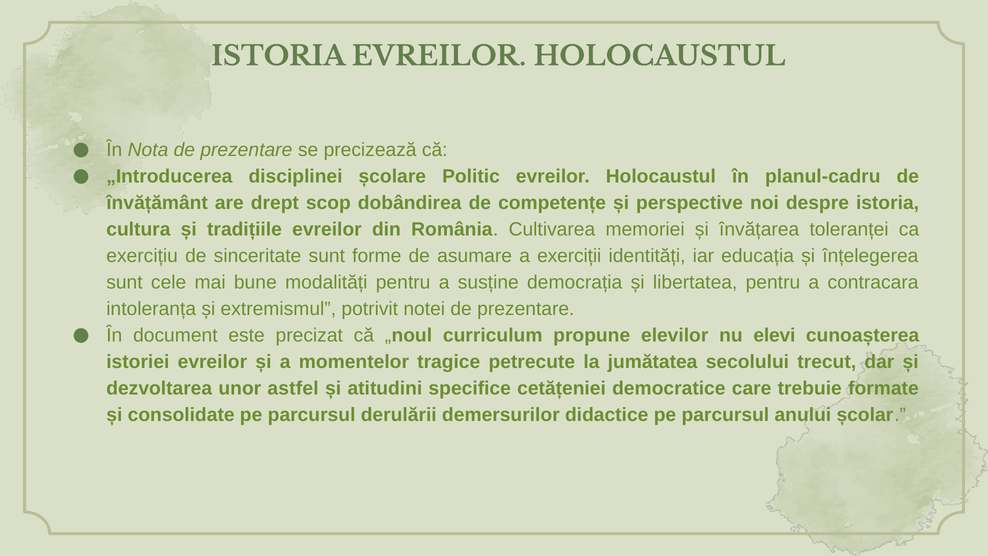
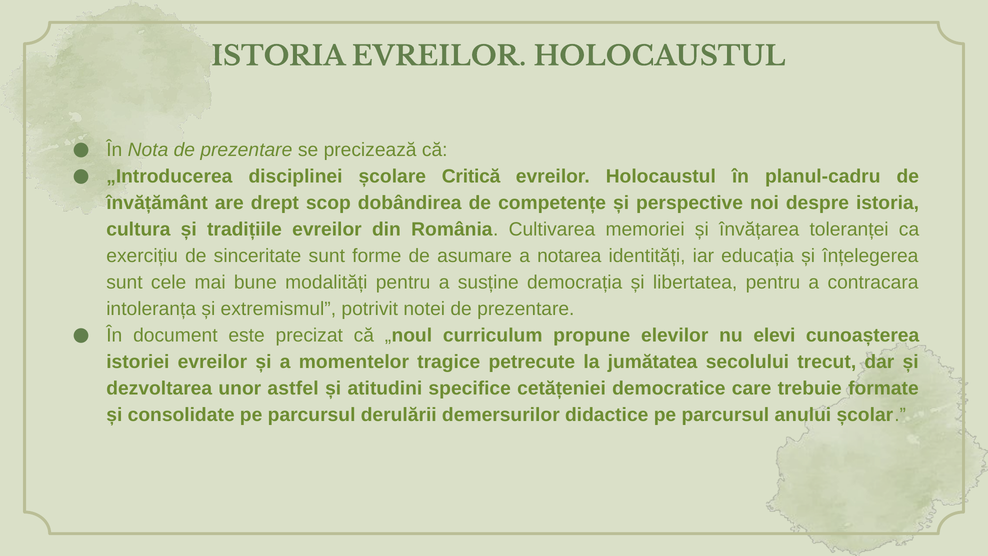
Politic: Politic -> Critică (471, 176)
exerciții: exerciții -> notarea (569, 256)
